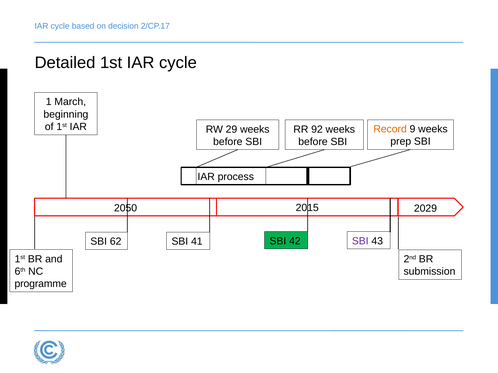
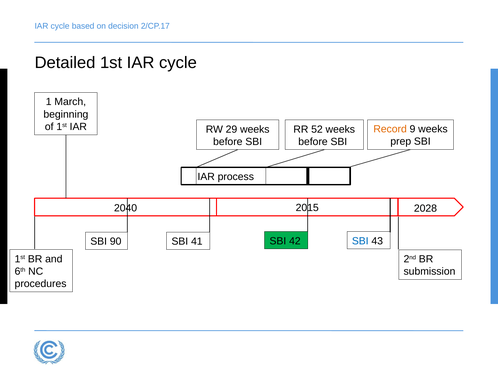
92: 92 -> 52 (317, 129)
2050: 2050 -> 2040 (126, 208)
2029: 2029 -> 2028 (425, 209)
62: 62 -> 90 (116, 242)
SBI colour: purple -> blue (360, 241)
programme: programme -> procedures (41, 284)
